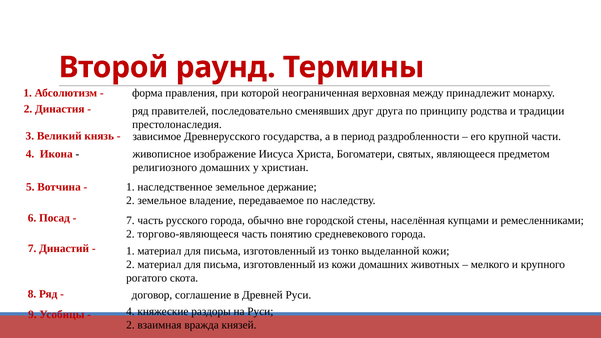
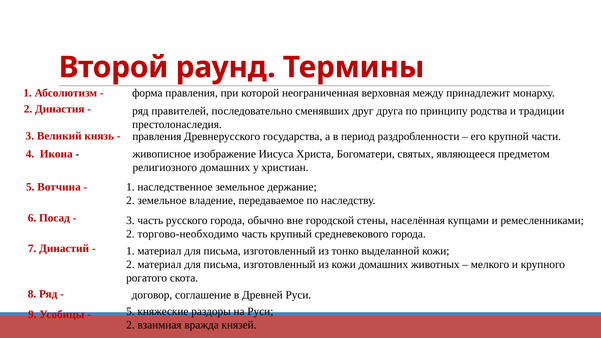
зависимое: зависимое -> правления (157, 137)
7: 7 -> 3 (130, 220)
торгово-являющееся: торгово-являющееся -> торгово-необходимо (188, 234)
понятию: понятию -> крупный (291, 234)
4: 4 -> 5 (130, 312)
